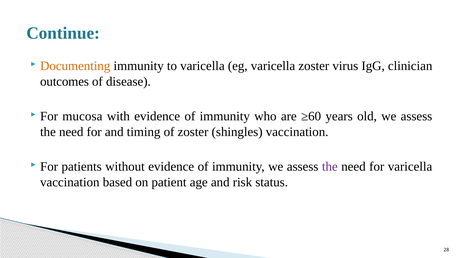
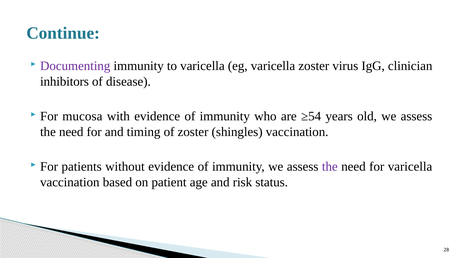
Documenting colour: orange -> purple (75, 66)
outcomes: outcomes -> inhibitors (65, 82)
≥60: ≥60 -> ≥54 (311, 116)
